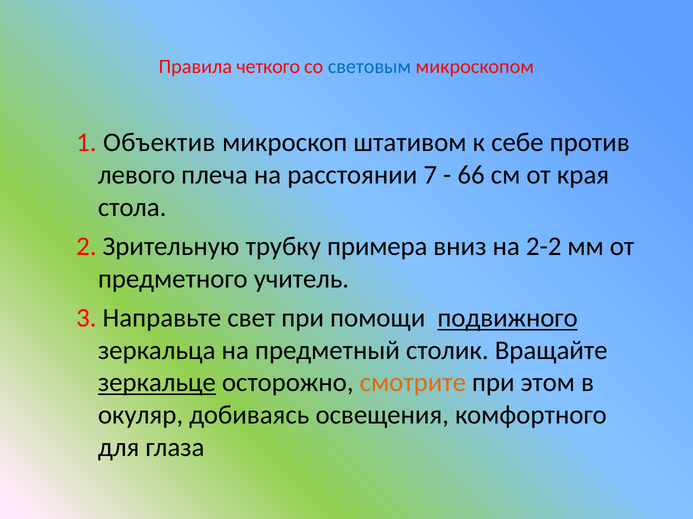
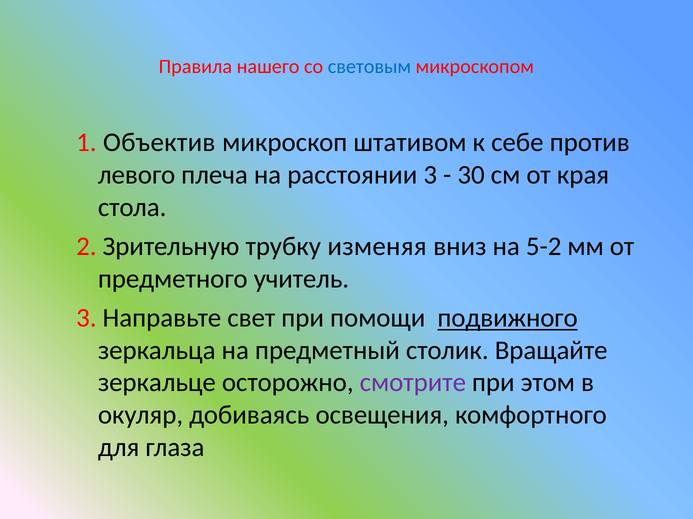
четкого: четкого -> нашего (268, 67)
расстоянии 7: 7 -> 3 (430, 175)
66: 66 -> 30 (471, 175)
примера: примера -> изменяя (377, 247)
2-2: 2-2 -> 5-2 (544, 247)
зеркальце underline: present -> none (157, 383)
смотрите colour: orange -> purple (413, 383)
